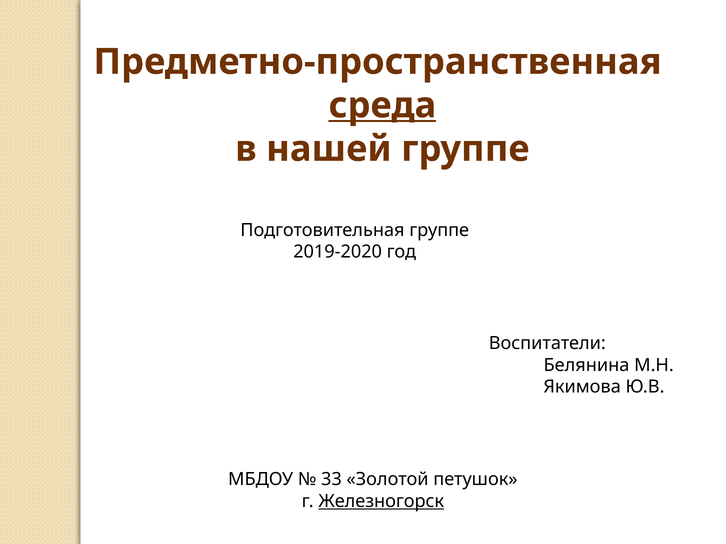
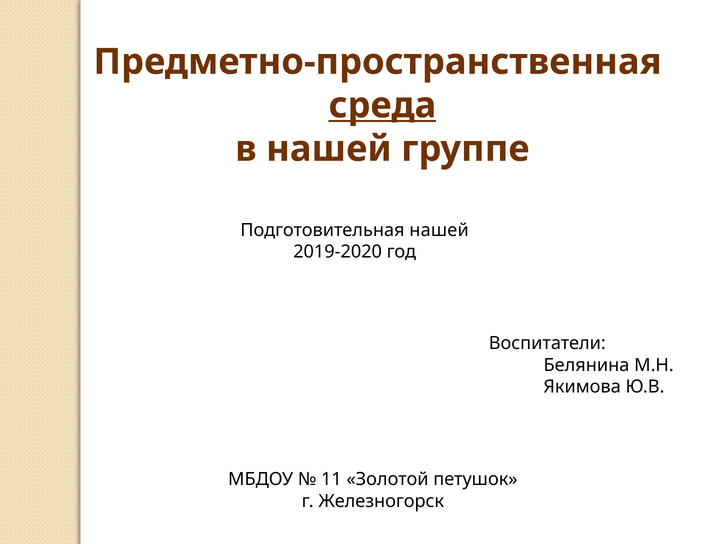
Подготовительная группе: группе -> нашей (439, 230)
33: 33 -> 11 (331, 480)
Железногорск underline: present -> none (381, 502)
